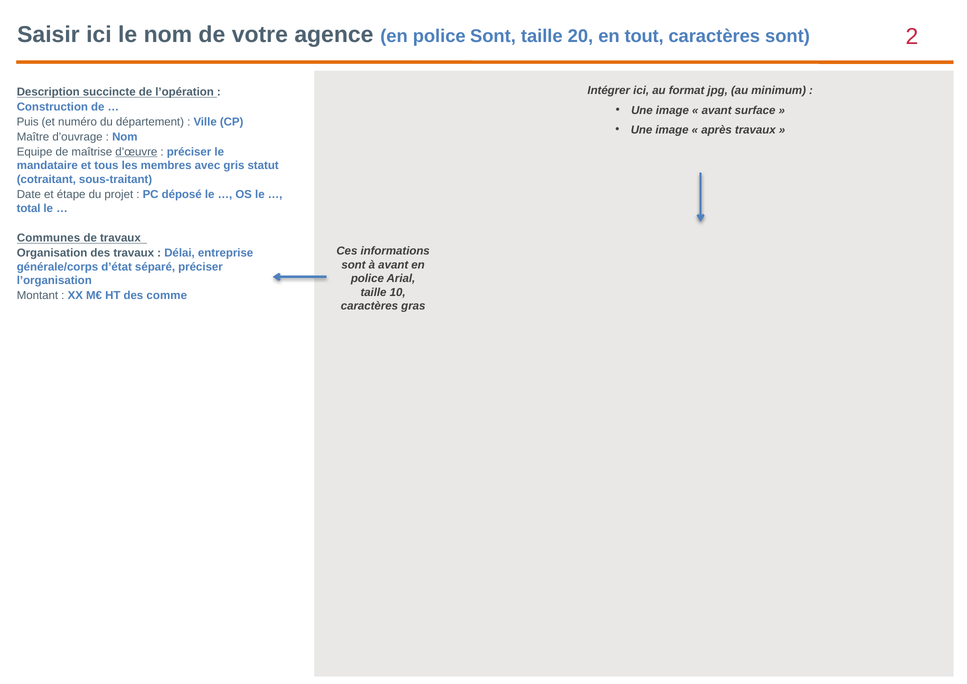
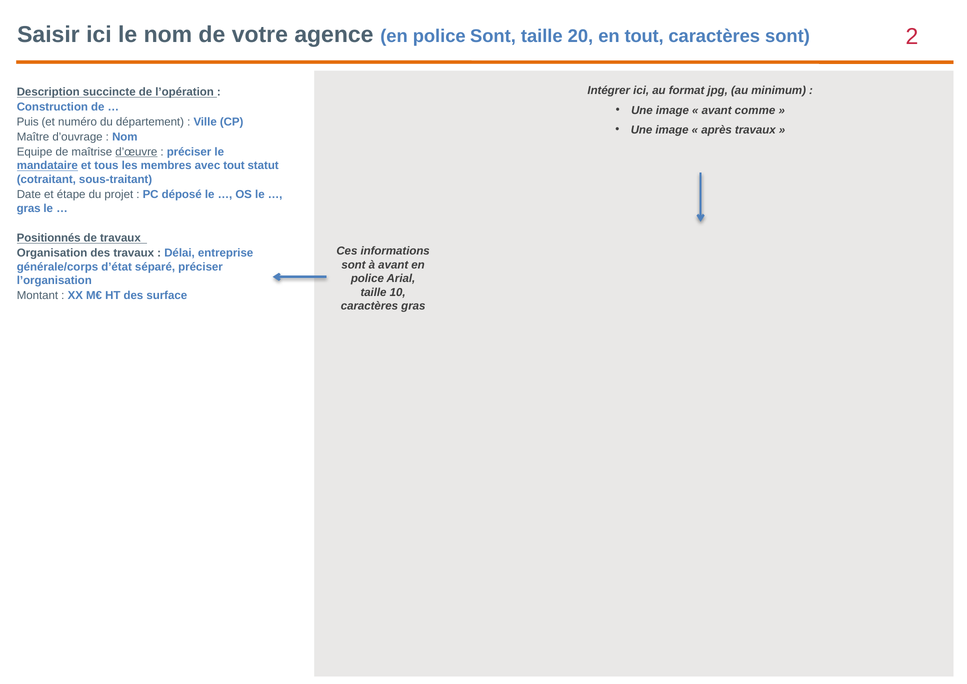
surface: surface -> comme (755, 110)
mandataire underline: none -> present (47, 166)
avec gris: gris -> tout (234, 166)
total: total -> gras (29, 208)
Communes: Communes -> Positionnés (49, 238)
comme: comme -> surface (167, 296)
